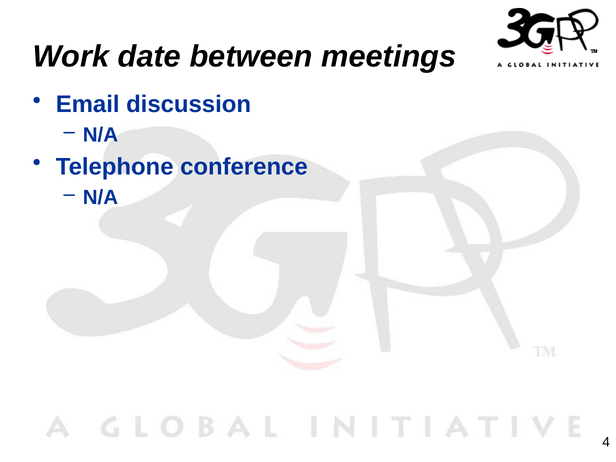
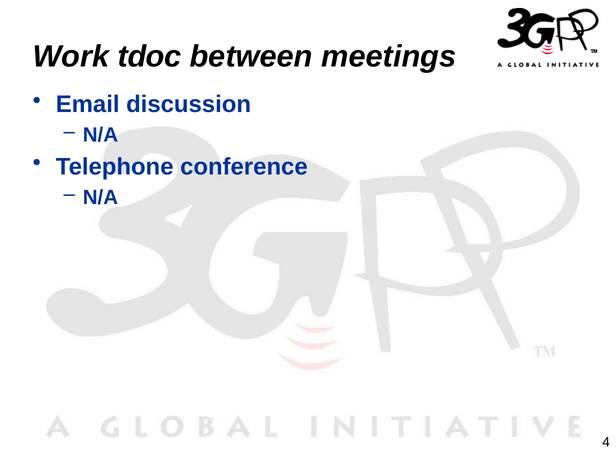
date: date -> tdoc (150, 56)
